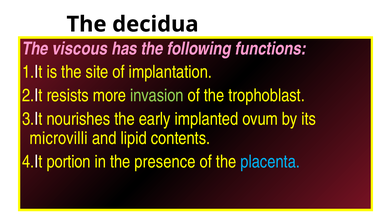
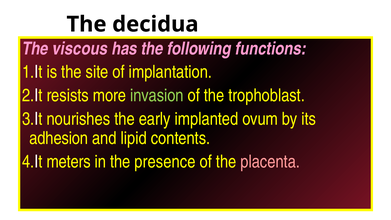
microvilli: microvilli -> adhesion (59, 138)
portion: portion -> meters (69, 162)
placenta colour: light blue -> pink (270, 162)
